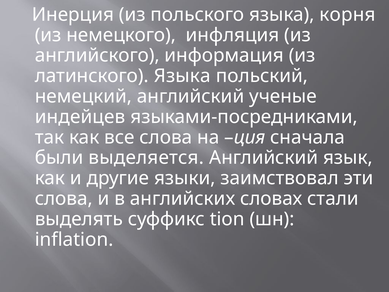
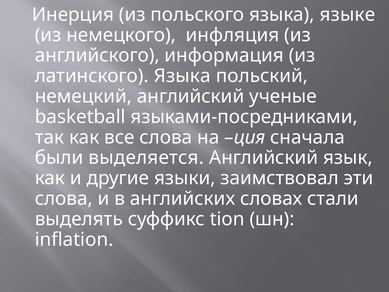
корня: корня -> языке (347, 15)
индейцев: индейцев -> basketball (80, 117)
